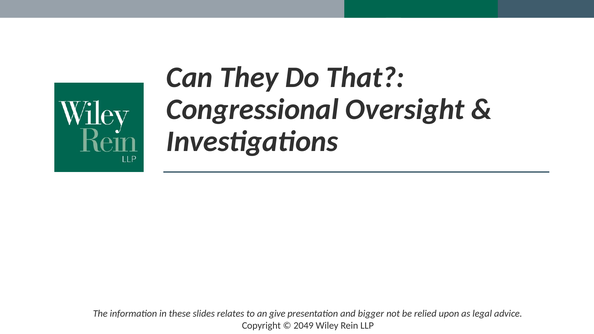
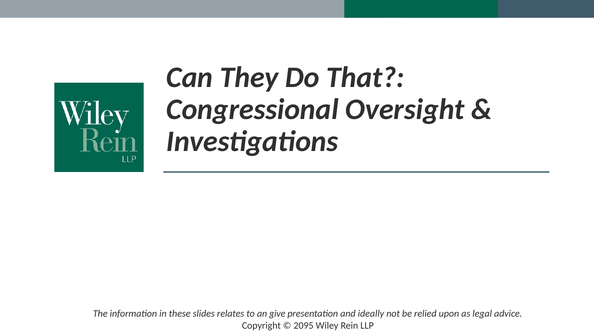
bigger: bigger -> ideally (371, 314)
2049: 2049 -> 2095 (304, 326)
